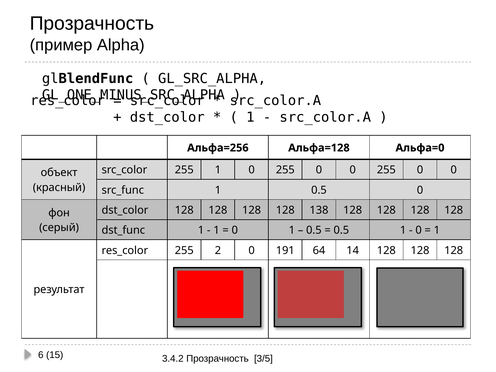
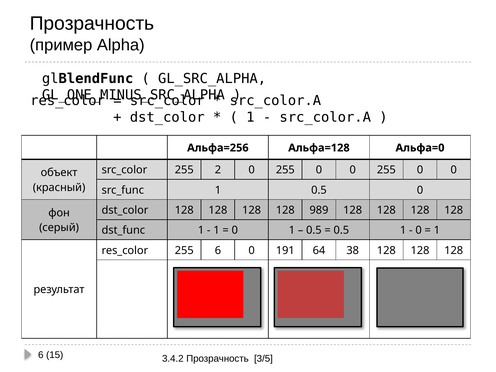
255 1: 1 -> 2 (218, 170)
138: 138 -> 989 (319, 210)
255 2: 2 -> 6 (218, 250)
14: 14 -> 38 (353, 250)
